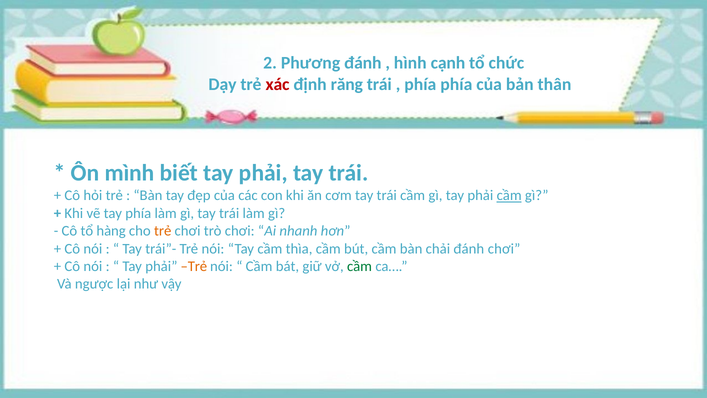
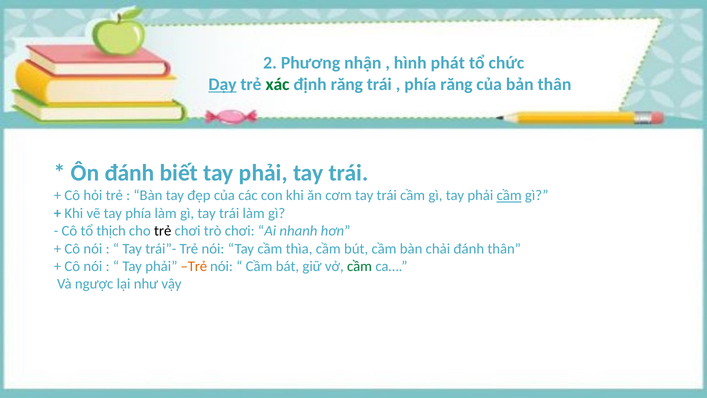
Phương đánh: đánh -> nhận (363, 63)
cạnh: cạnh -> phát (448, 63)
Dạy underline: none -> present (222, 84)
xác colour: red -> green (278, 84)
phía phía: phía -> răng (456, 84)
Ôn mình: mình -> đánh (130, 173)
hàng: hàng -> thịch (111, 231)
trẻ colour: orange -> black (163, 231)
đánh chơi: chơi -> thân (504, 248)
